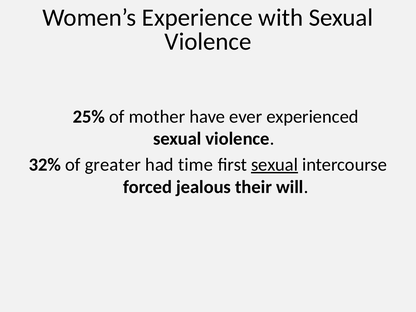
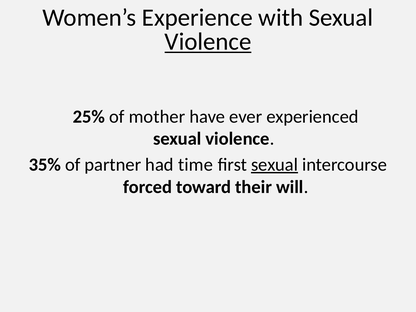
Violence underline: none -> present (208, 42)
32%: 32% -> 35% (45, 165)
greater: greater -> partner (113, 165)
jealous: jealous -> toward (204, 187)
